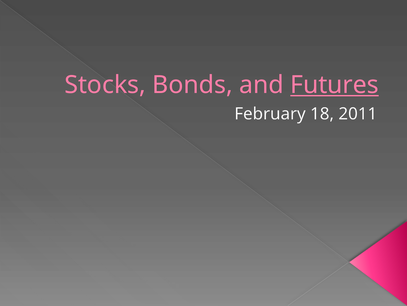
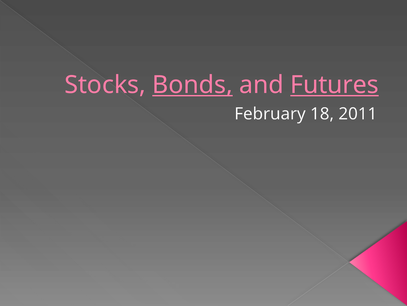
Bonds underline: none -> present (193, 85)
